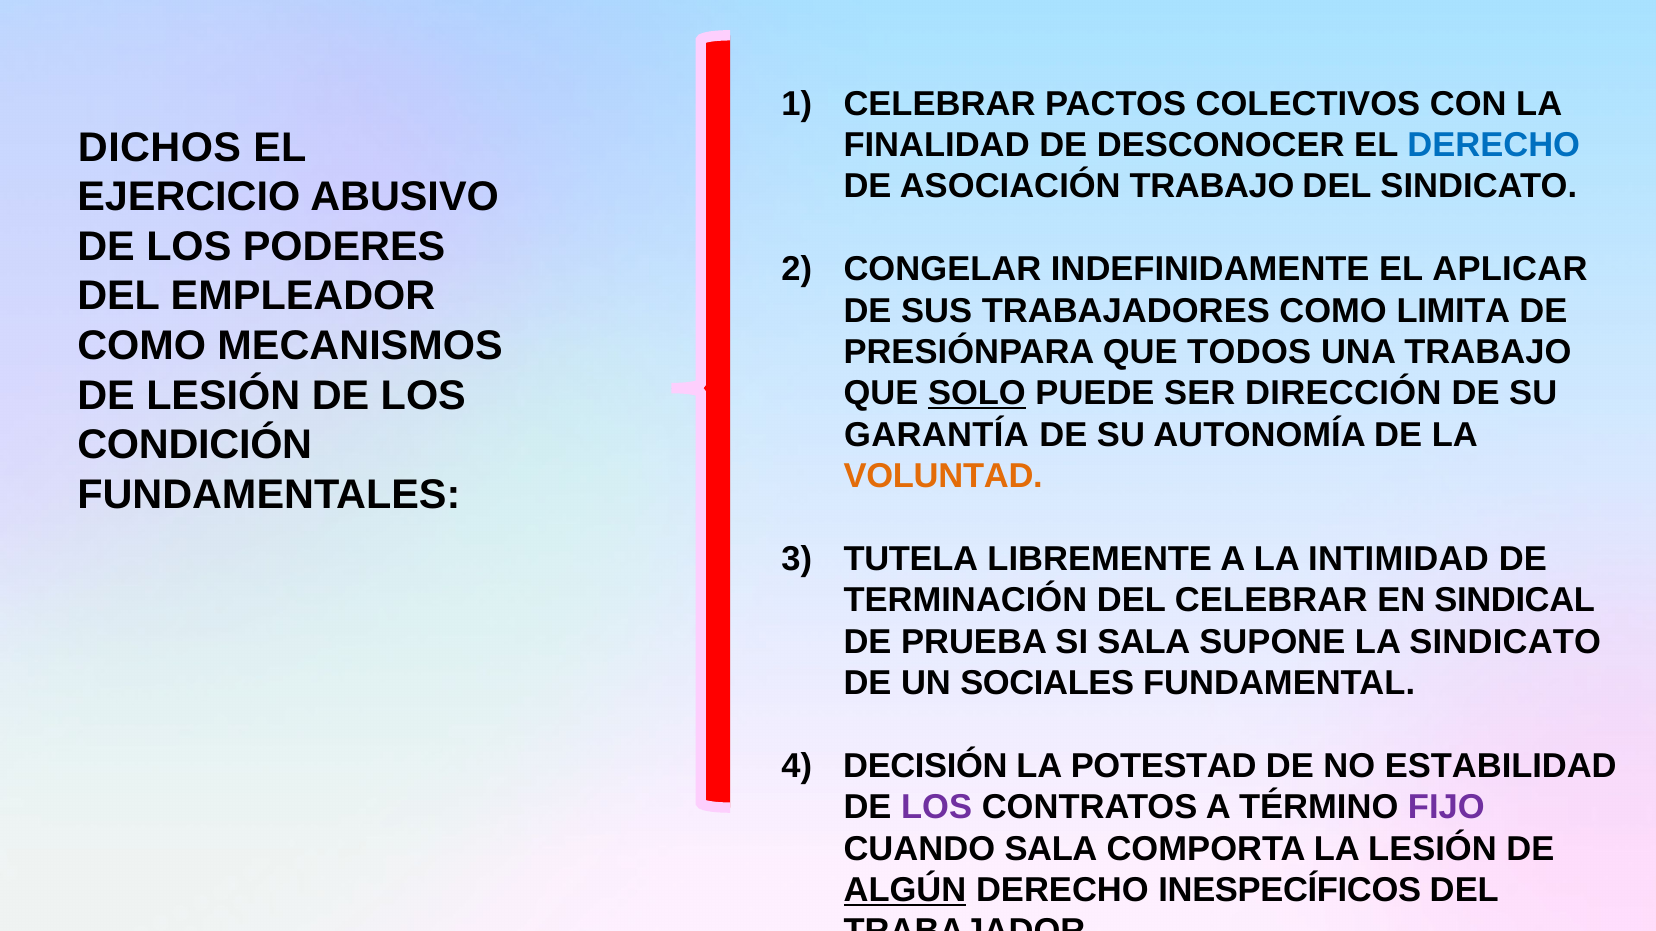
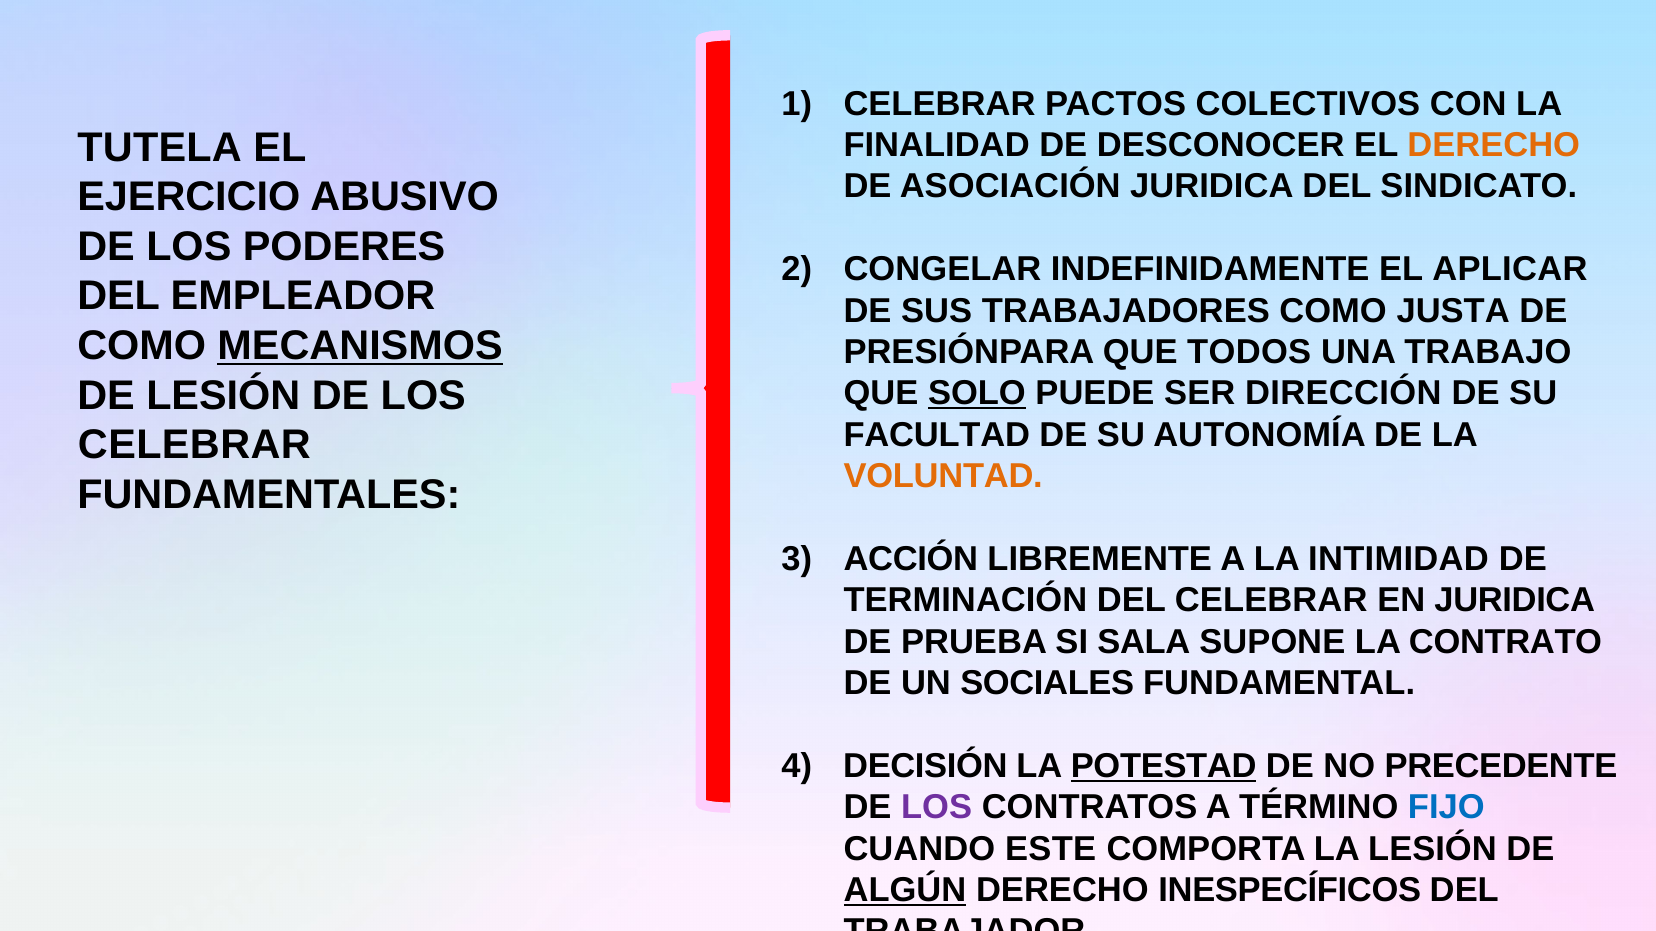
DICHOS: DICHOS -> TUTELA (160, 147)
DERECHO colour: blue -> orange (1494, 145)
ASOCIACIÓN TRABAJO: TRABAJO -> JURIDICA (1212, 187)
LIMITA: LIMITA -> JUSTA (1453, 311)
MECANISMOS underline: none -> present (360, 346)
GARANTÍA: GARANTÍA -> FACULTAD (937, 435)
CONDICIÓN: CONDICIÓN -> CELEBRAR (194, 446)
TUTELA: TUTELA -> ACCIÓN (911, 559)
EN SINDICAL: SINDICAL -> JURIDICA (1515, 601)
LA SINDICATO: SINDICATO -> CONTRATO (1506, 642)
POTESTAD underline: none -> present (1164, 766)
ESTABILIDAD: ESTABILIDAD -> PRECEDENTE (1501, 766)
FIJO colour: purple -> blue (1446, 808)
CUANDO SALA: SALA -> ESTE (1051, 849)
